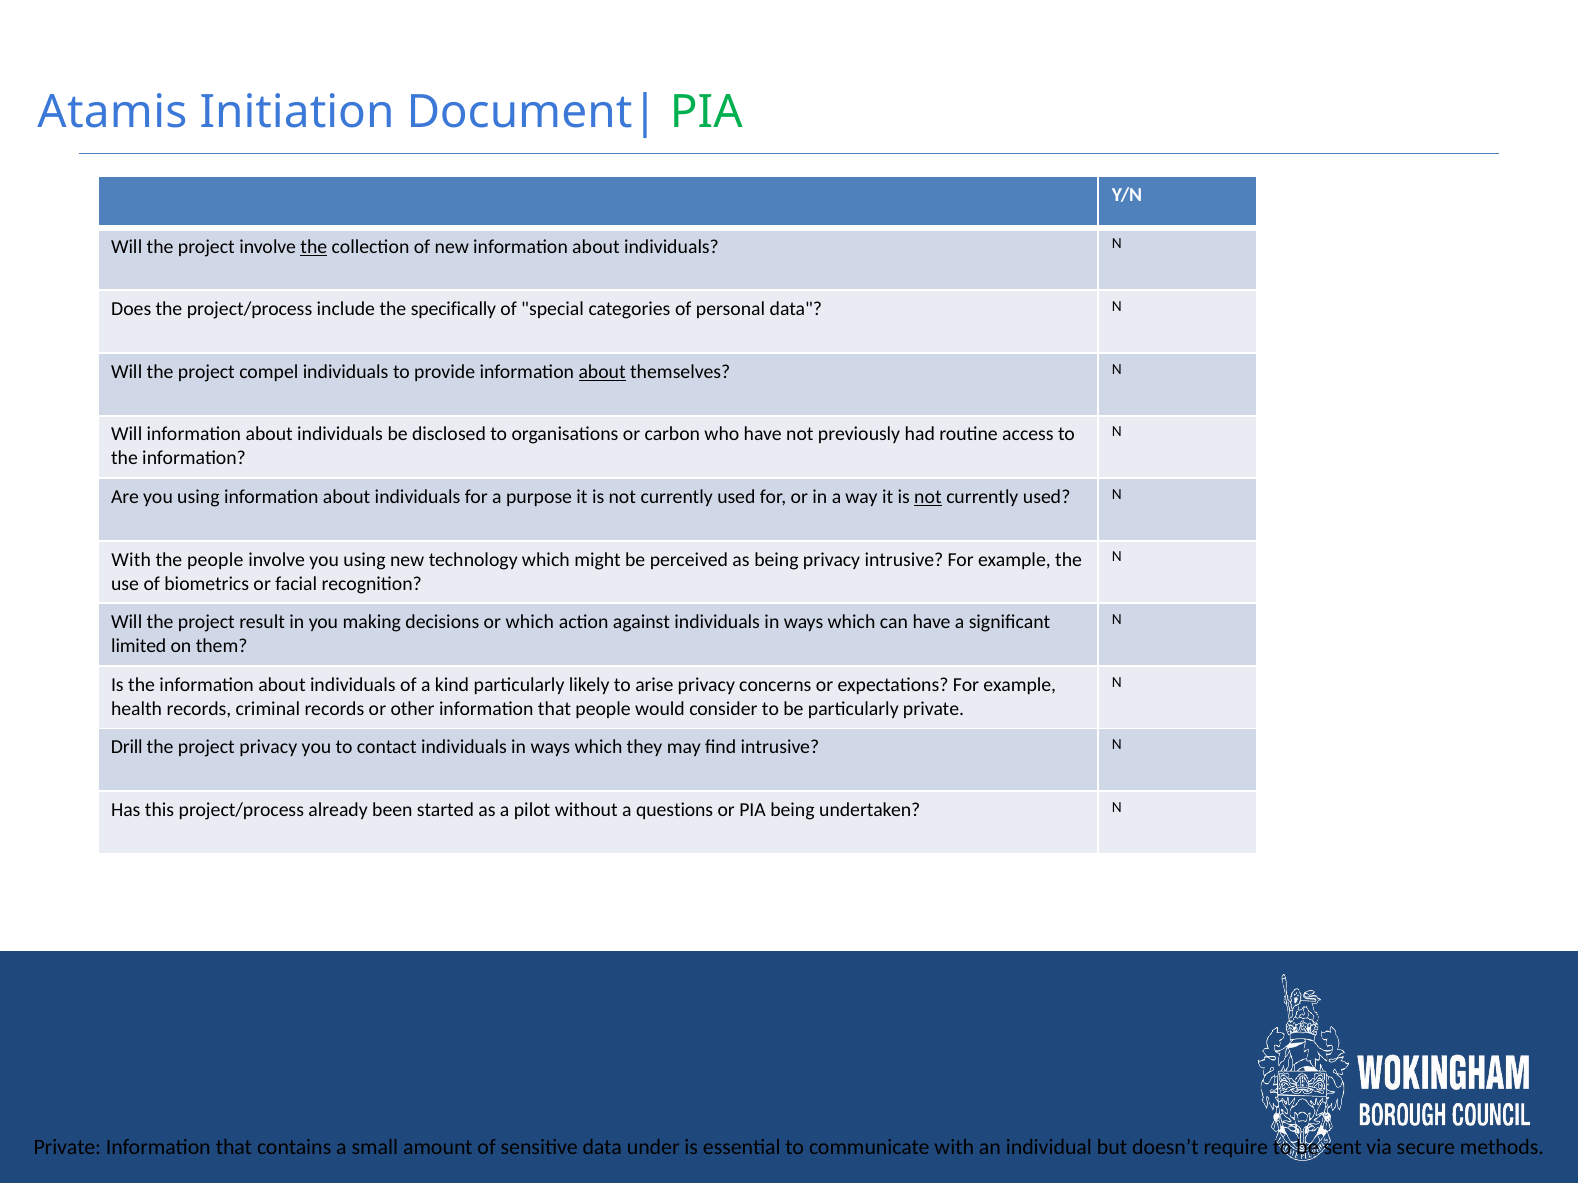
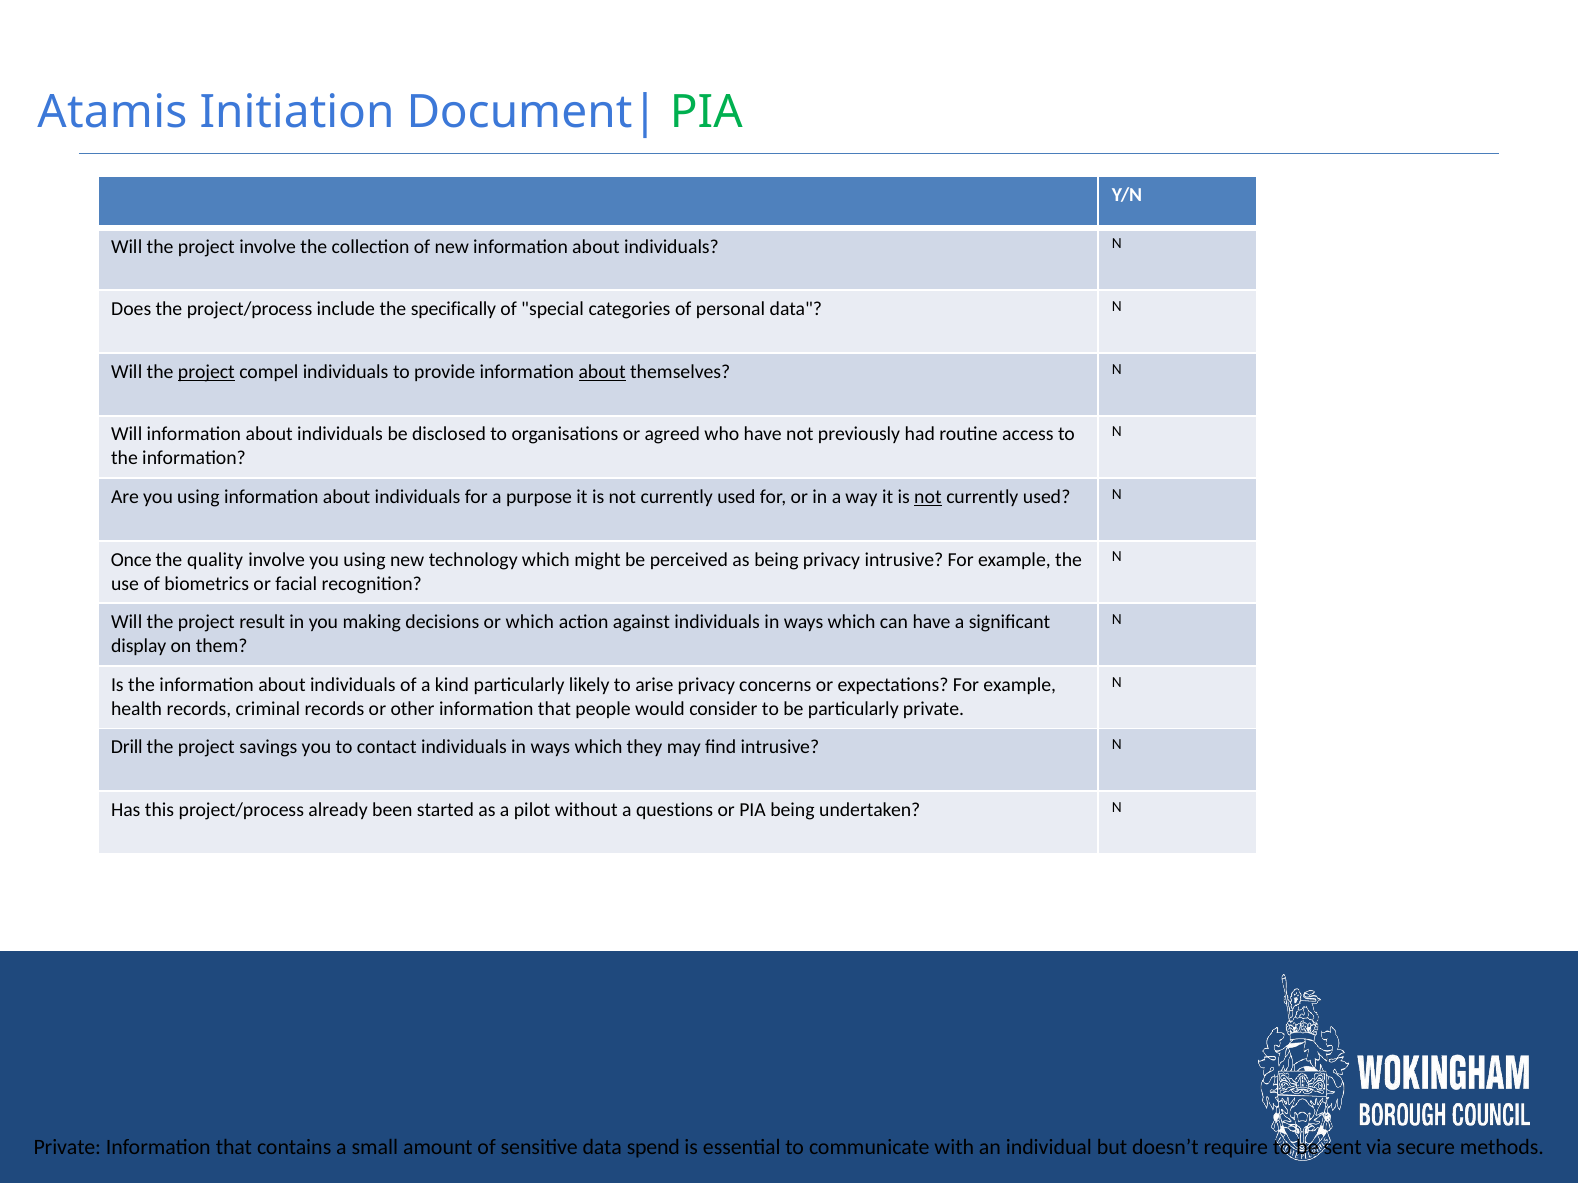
the underline: present -> none (314, 247)
project underline: none -> present (206, 372)
carbon: carbon -> agreed (672, 435)
With: With -> Once (131, 560)
the people: people -> quality (215, 560)
limited: limited -> display (139, 646)
project privacy: privacy -> savings (268, 748)
under: under -> spend (653, 1148)
